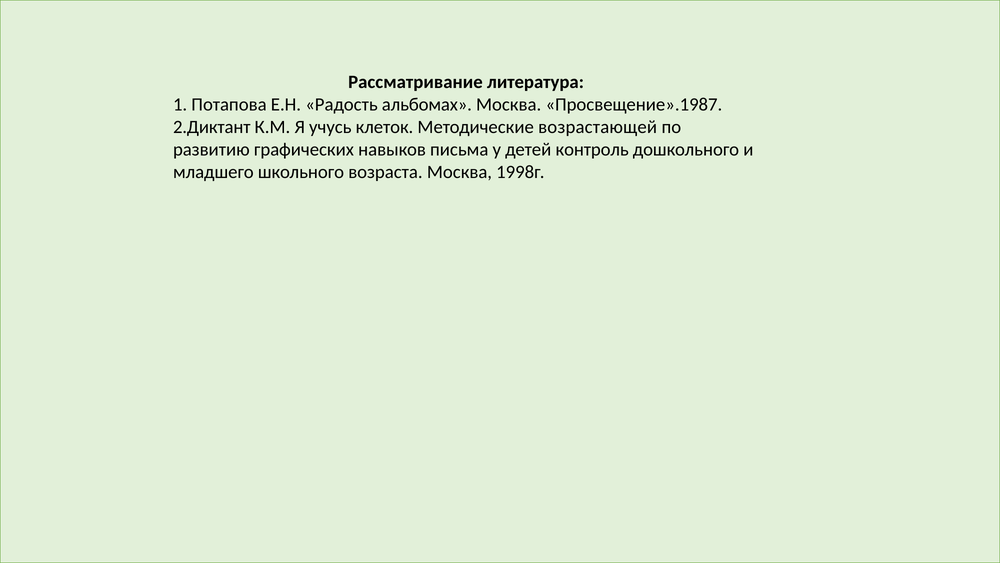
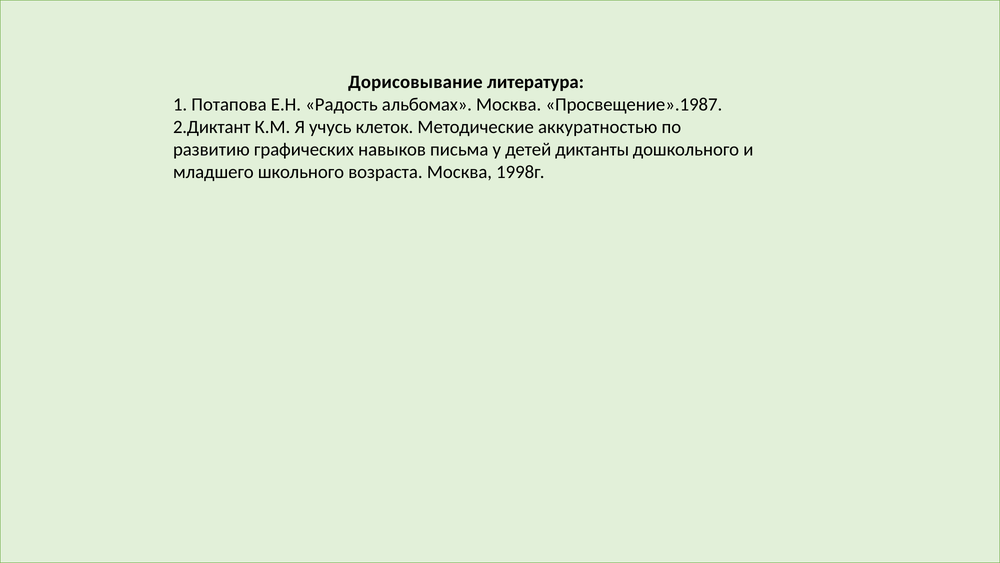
Рассматривание: Рассматривание -> Дорисовывание (415, 82)
возрастающей: возрастающей -> аккуратностью (598, 127)
контроль: контроль -> диктанты (592, 149)
